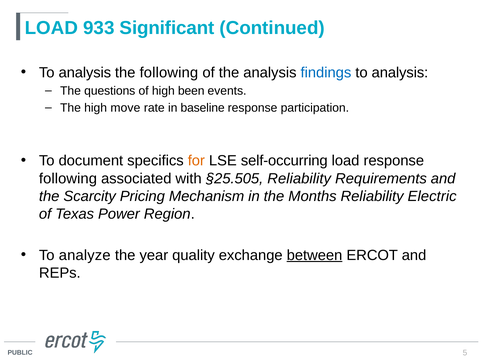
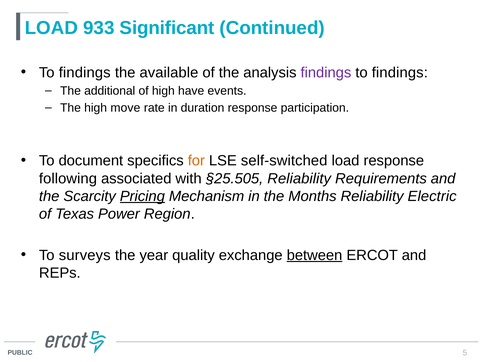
analysis: analysis -> findings (85, 73)
the following: following -> available (169, 73)
findings colour: blue -> purple (326, 73)
analysis: analysis -> findings (400, 73)
questions: questions -> additional (110, 91)
been: been -> have (191, 91)
baseline: baseline -> duration (203, 108)
self-occurring: self-occurring -> self-switched (284, 161)
Pricing underline: none -> present (142, 196)
analyze: analyze -> surveys (85, 255)
